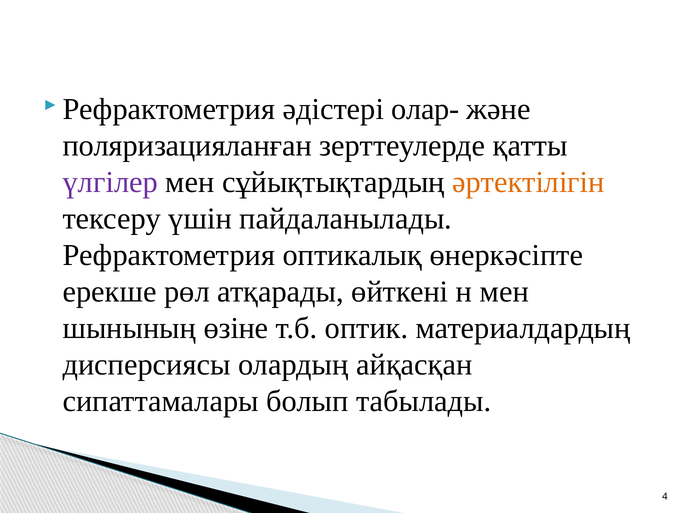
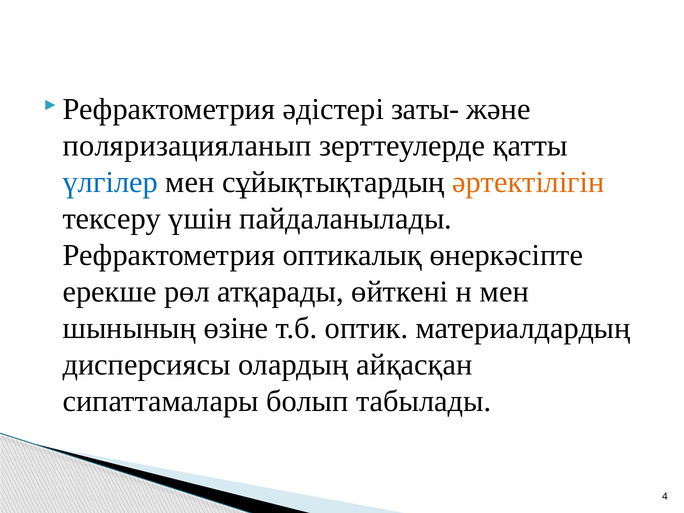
олар-: олар- -> заты- (425, 109)
поляризацияланған: поляризацияланған -> поляризацияланып (187, 146)
үлгілер colour: purple -> blue (110, 182)
